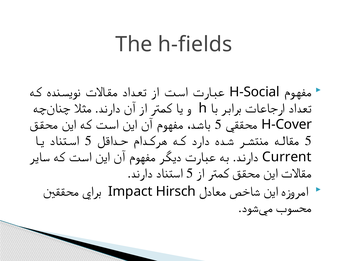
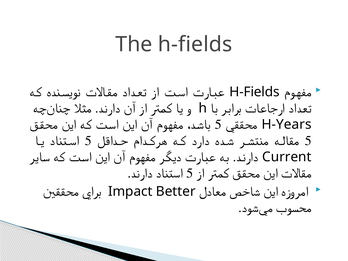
H-Social: H-Social -> H-Fields (254, 92)
H-Cover: H-Cover -> H-Years (287, 125)
Hirsch: Hirsch -> Better (176, 191)
